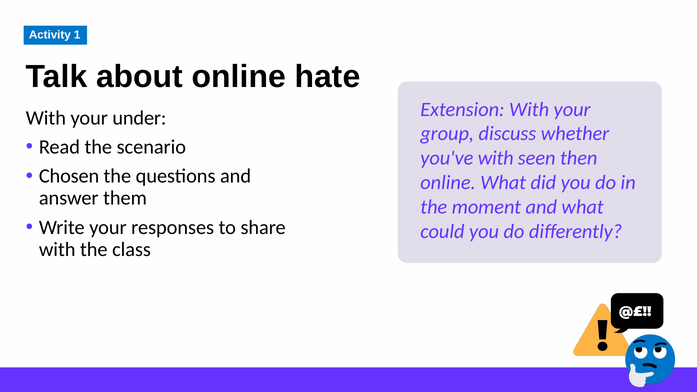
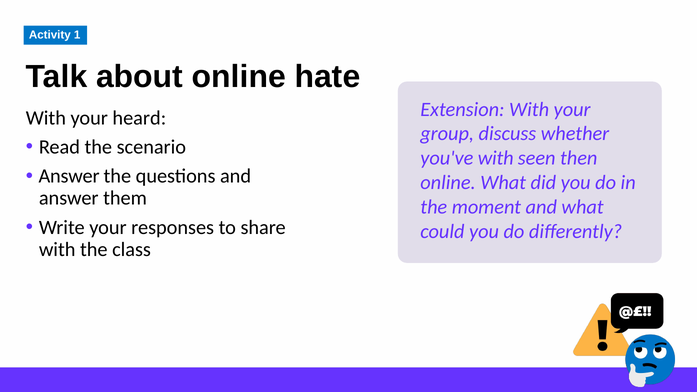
under: under -> heard (139, 118)
Chosen: Chosen -> Answer (69, 176)
